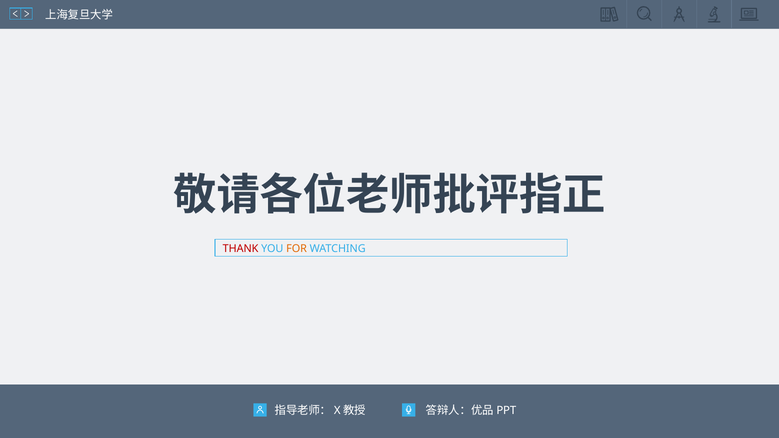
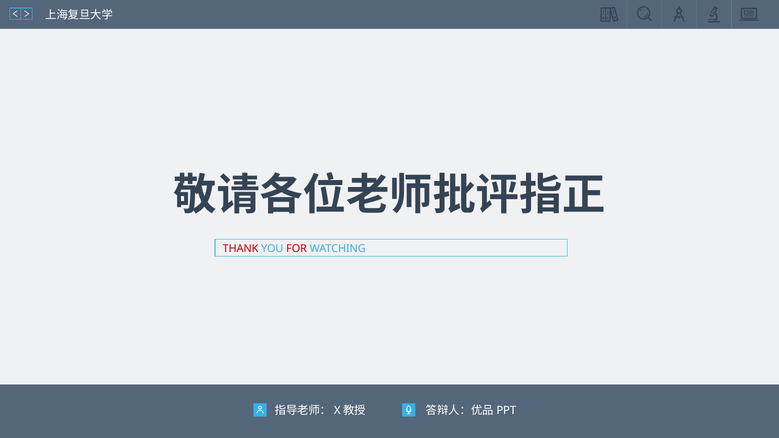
FOR colour: orange -> red (297, 248)
